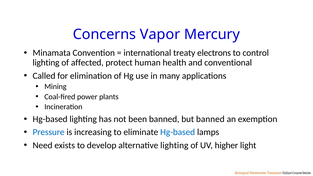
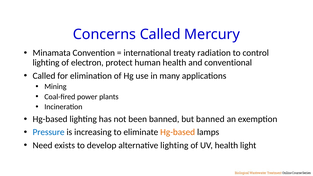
Concerns Vapor: Vapor -> Called (160, 34)
electrons: electrons -> radiation (214, 53)
affected: affected -> electron (87, 63)
Hg-based colour: blue -> orange (178, 132)
UV higher: higher -> health (226, 145)
